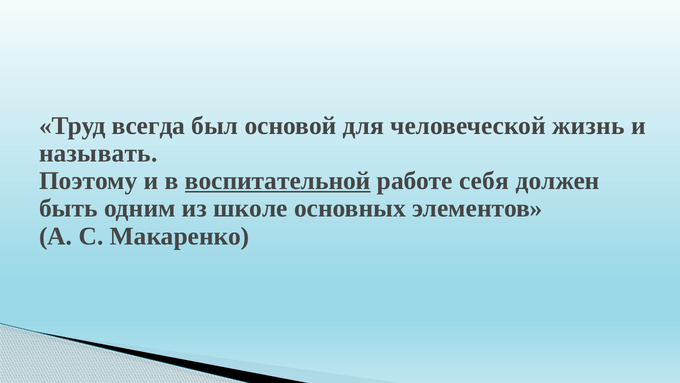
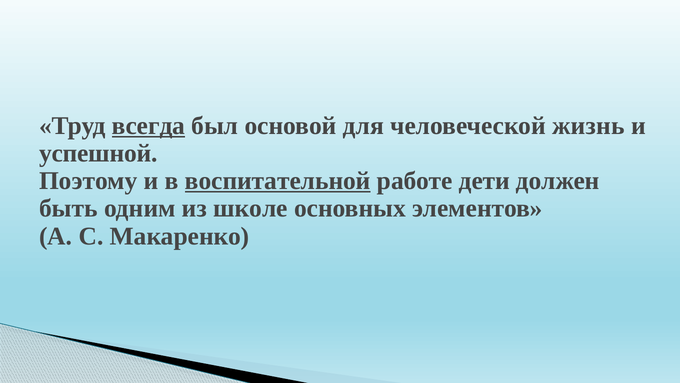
всегда underline: none -> present (149, 126)
называть: называть -> успешной (98, 153)
себя: себя -> дети (484, 181)
